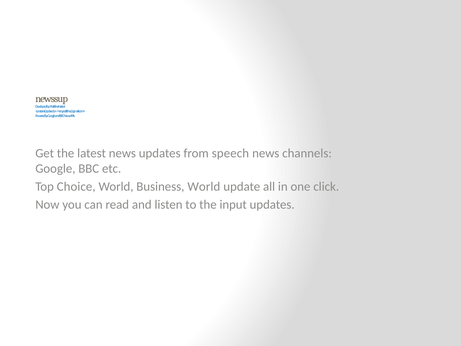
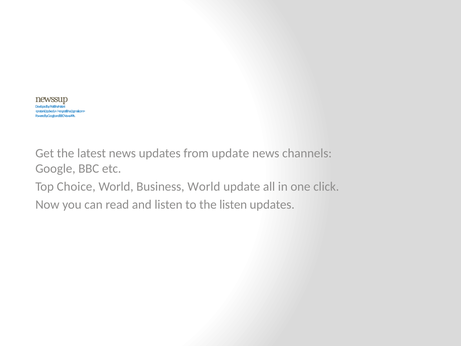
from speech: speech -> update (230, 153)
the input: input -> listen (233, 204)
